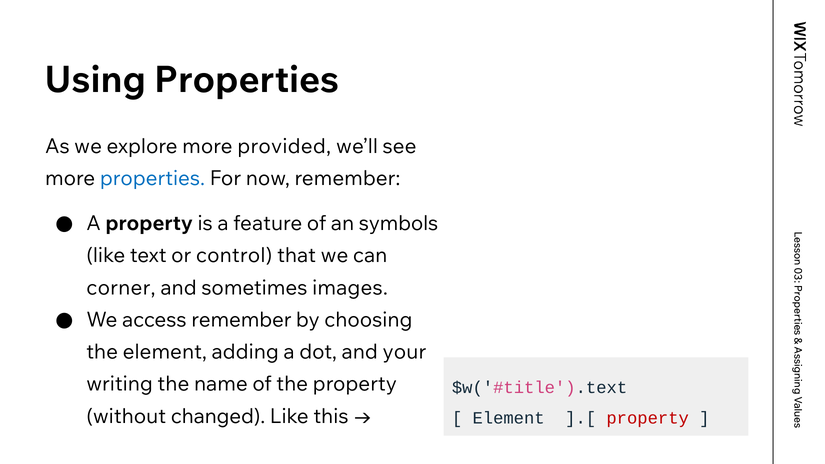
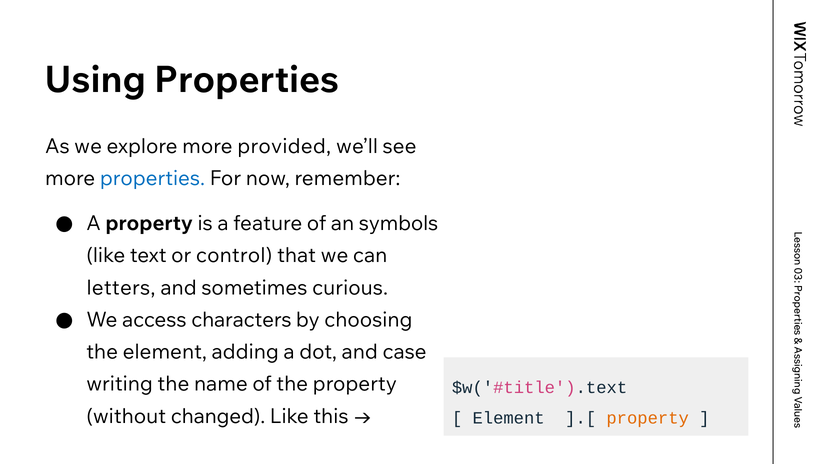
corner: corner -> letters (121, 288)
images: images -> curious (350, 288)
access remember: remember -> characters (241, 320)
your: your -> case (405, 352)
property colour: red -> orange (648, 418)
